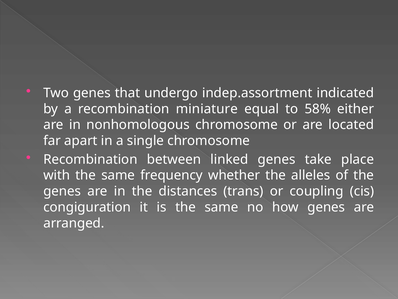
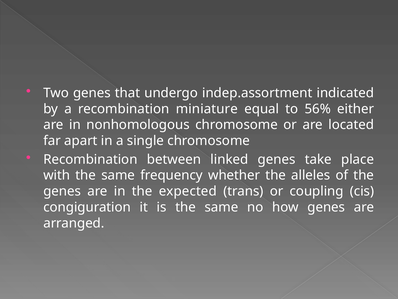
58%: 58% -> 56% (318, 109)
distances: distances -> expected (188, 191)
